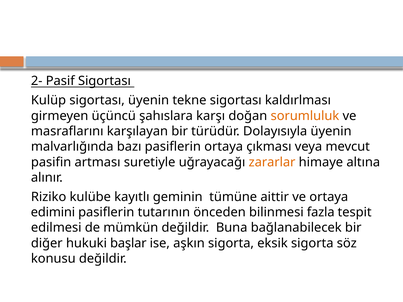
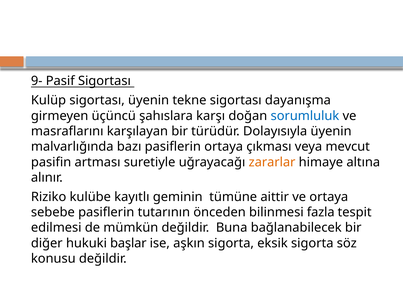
2-: 2- -> 9- (37, 81)
kaldırlması: kaldırlması -> dayanışma (298, 100)
sorumluluk colour: orange -> blue (305, 116)
edimini: edimini -> sebebe (53, 212)
